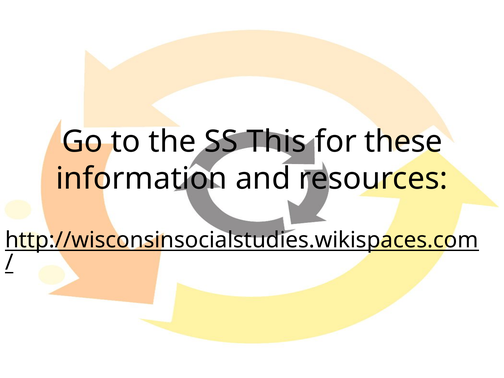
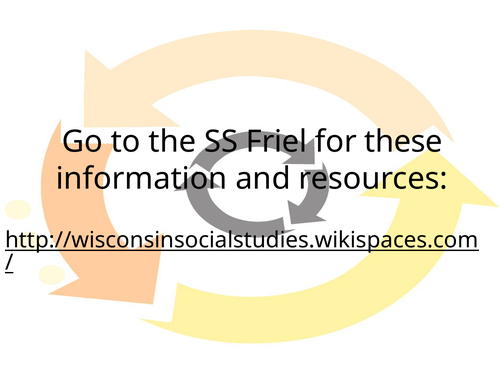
This: This -> Friel (277, 142)
